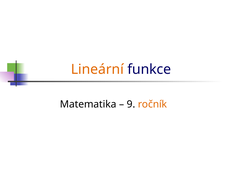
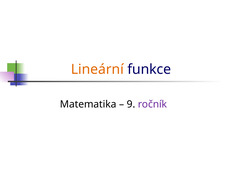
ročník colour: orange -> purple (152, 104)
